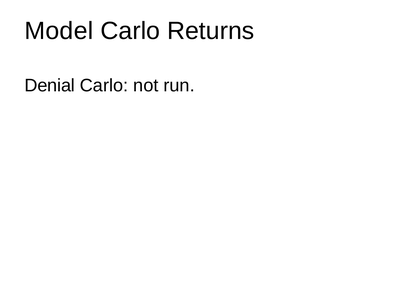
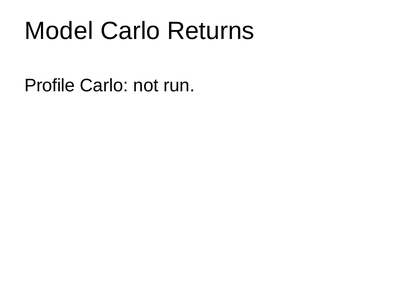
Denial: Denial -> Profile (50, 86)
